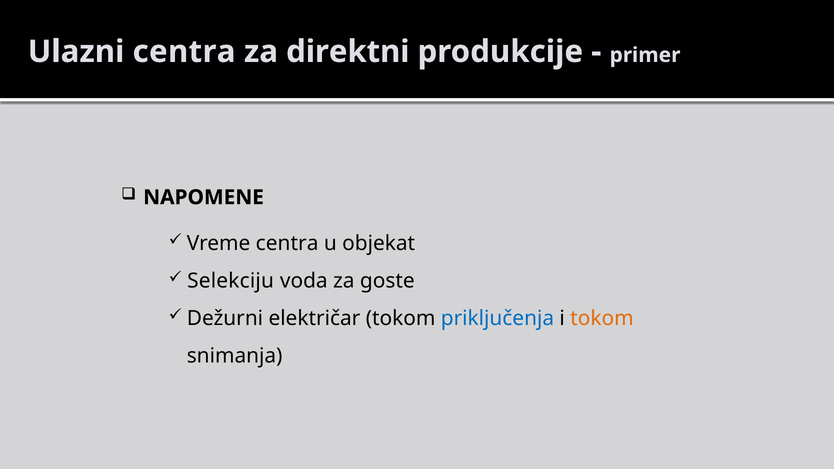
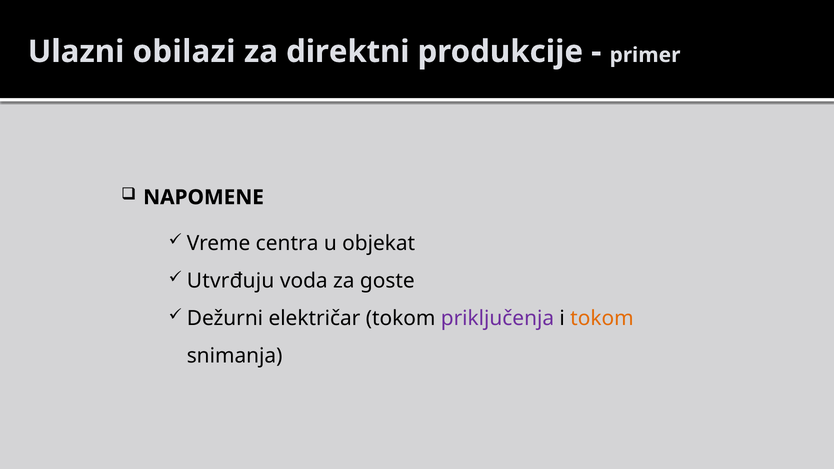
Ulazni centra: centra -> obilazi (184, 52)
Selekciju: Selekciju -> Utvrđuju (231, 281)
priključenja colour: blue -> purple (497, 319)
